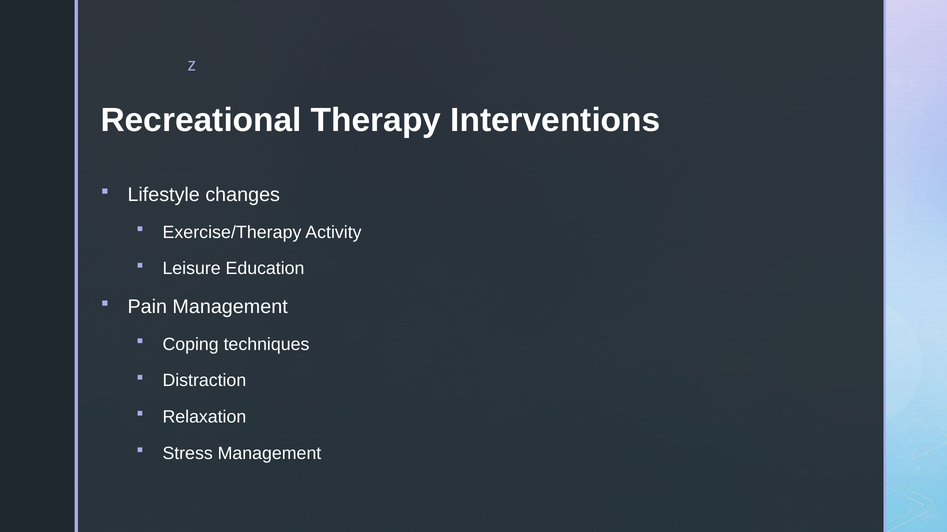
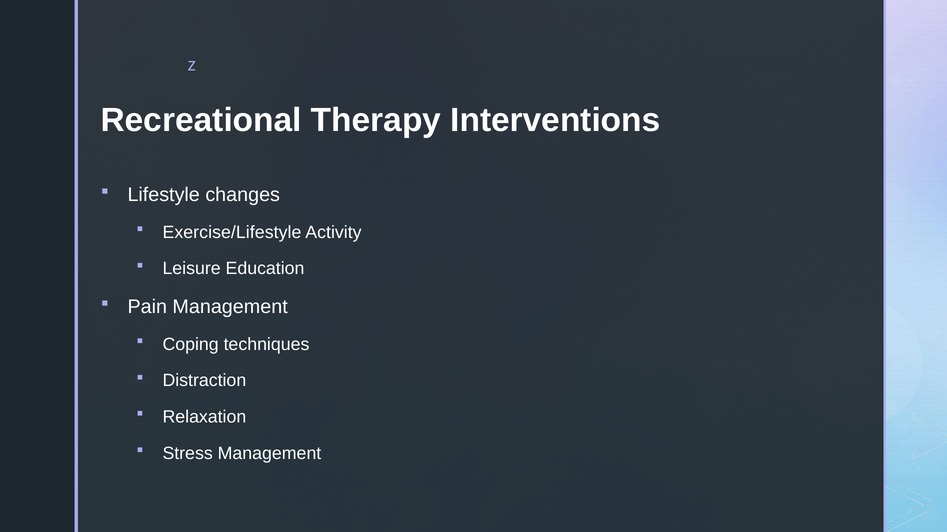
Exercise/Therapy: Exercise/Therapy -> Exercise/Lifestyle (232, 233)
